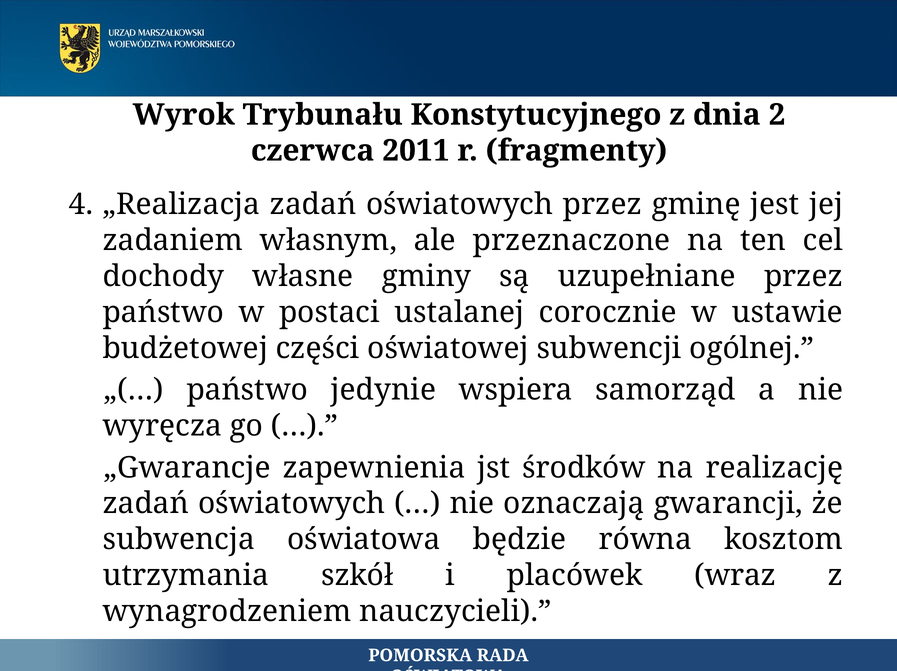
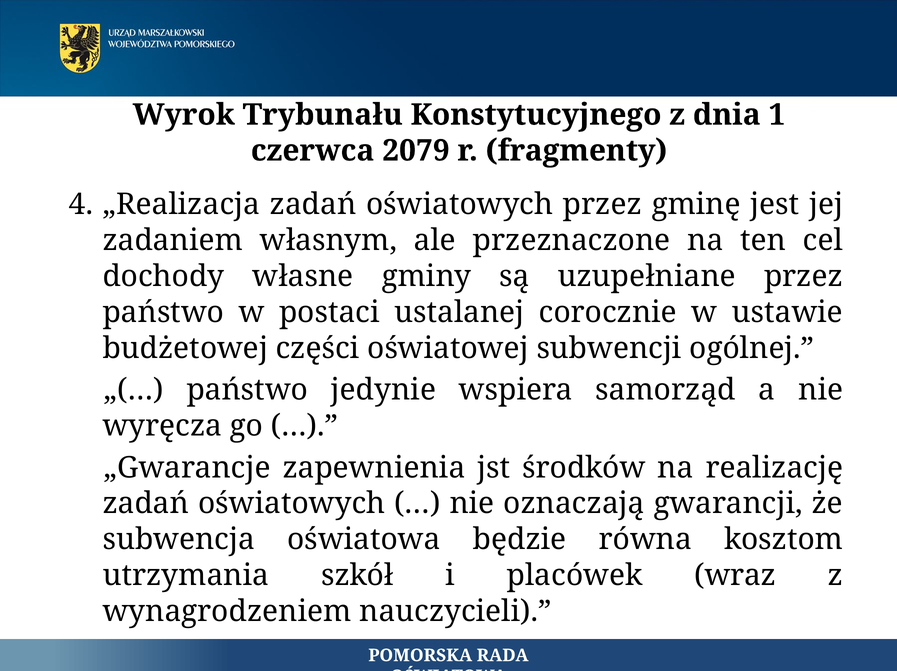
2: 2 -> 1 (777, 115)
2011: 2011 -> 2079 (416, 151)
